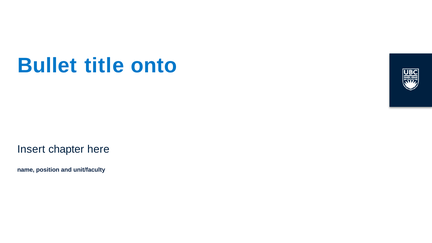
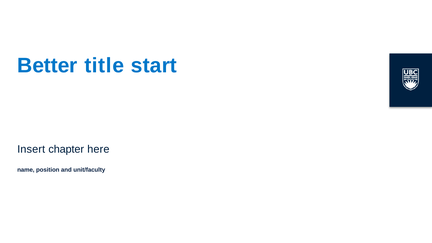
Bullet: Bullet -> Better (47, 66)
onto: onto -> start (154, 66)
